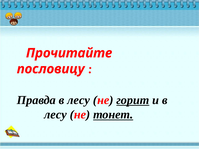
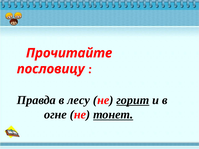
лесу: лесу -> огне (55, 115)
